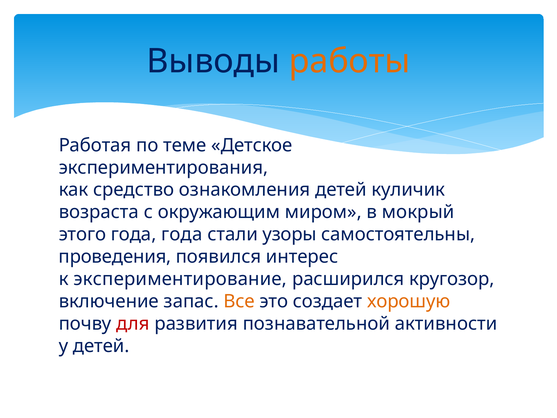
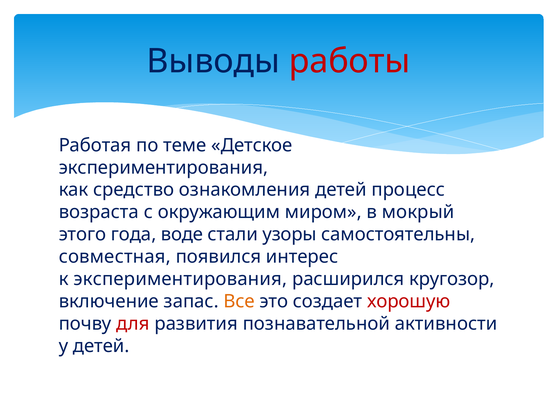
работы colour: orange -> red (350, 61)
куличик: куличик -> процесс (408, 190)
года года: года -> воде (182, 234)
проведения: проведения -> совместная (115, 257)
к экспериментирование: экспериментирование -> экспериментирования (180, 279)
хорошую colour: orange -> red (409, 301)
